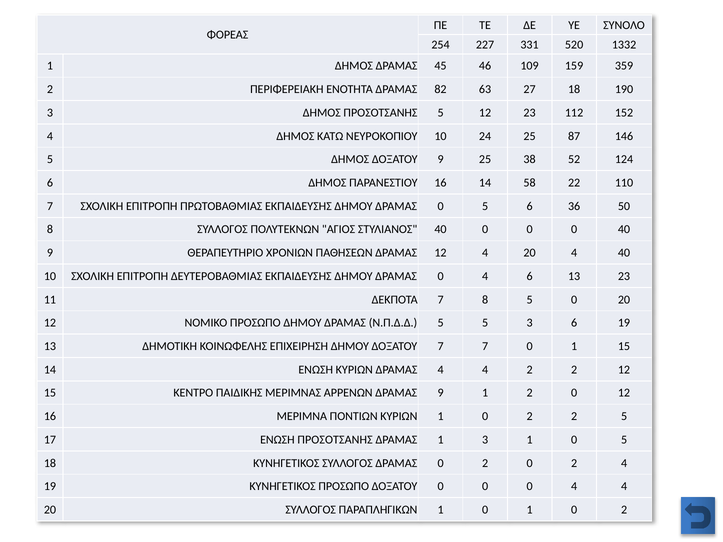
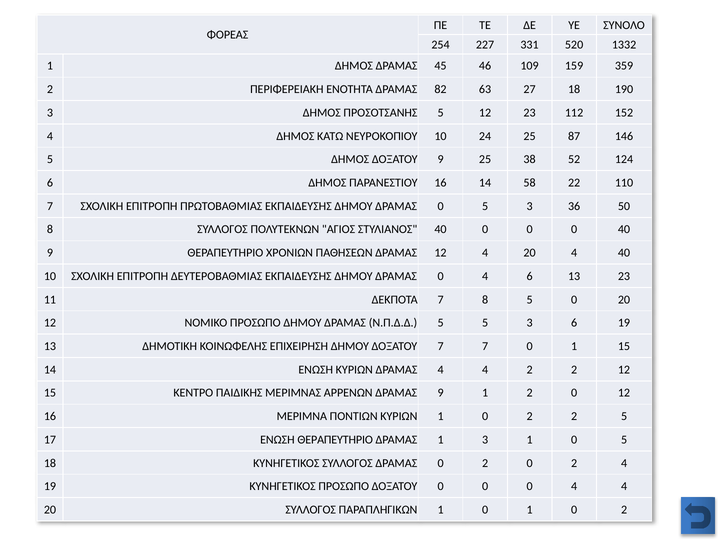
0 5 6: 6 -> 3 (530, 206)
ΕΝΩΣΗ ΠΡΟΣΟΤΣΑΝΗΣ: ΠΡΟΣΟΤΣΑΝΗΣ -> ΘΕΡΑΠΕΥΤΗΡΙΟ (335, 440)
